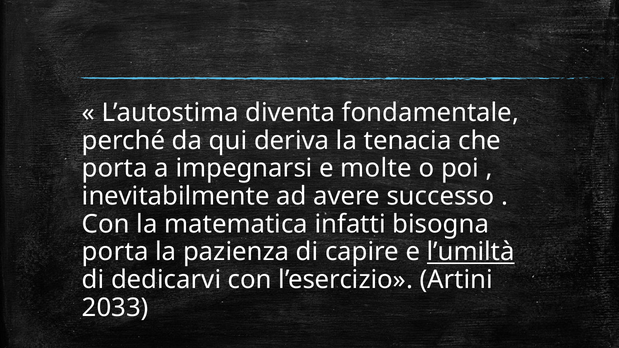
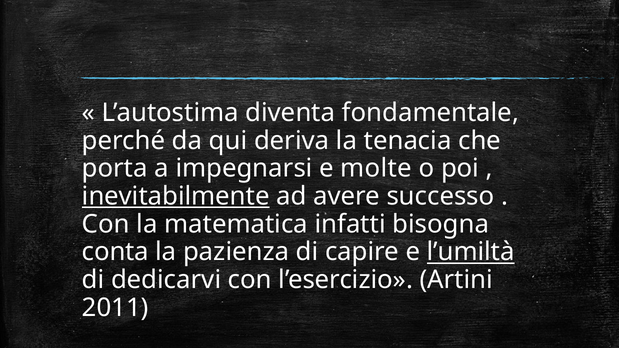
inevitabilmente underline: none -> present (176, 196)
porta: porta -> conta (115, 252)
2033: 2033 -> 2011 (115, 308)
